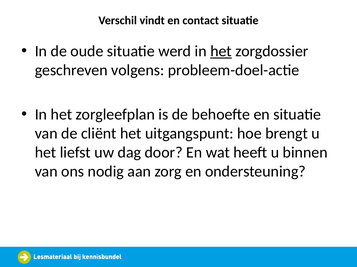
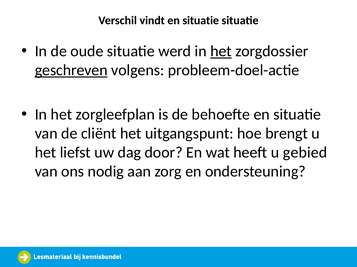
contact: contact -> situatie (201, 20)
geschreven underline: none -> present (71, 70)
binnen: binnen -> gebied (305, 153)
